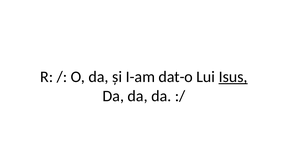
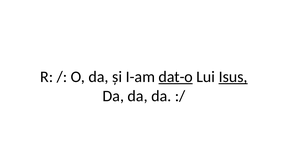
dat-o underline: none -> present (176, 77)
